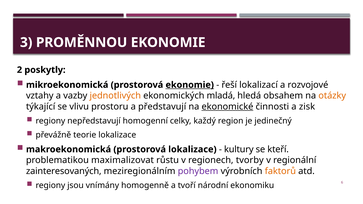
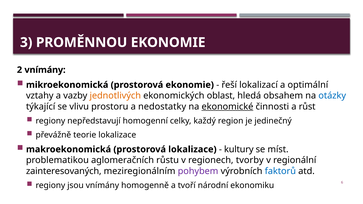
2 poskytly: poskytly -> vnímány (45, 70)
ekonomie underline: present -> none (190, 85)
rozvojové: rozvojové -> optimální (308, 85)
mladá: mladá -> oblast (221, 96)
otázky colour: orange -> blue (332, 96)
představují: představují -> nedostatky (162, 107)
zisk: zisk -> růst (307, 107)
kteří: kteří -> míst (278, 149)
maximalizovat: maximalizovat -> aglomeračních (123, 160)
faktorů colour: orange -> blue (280, 171)
